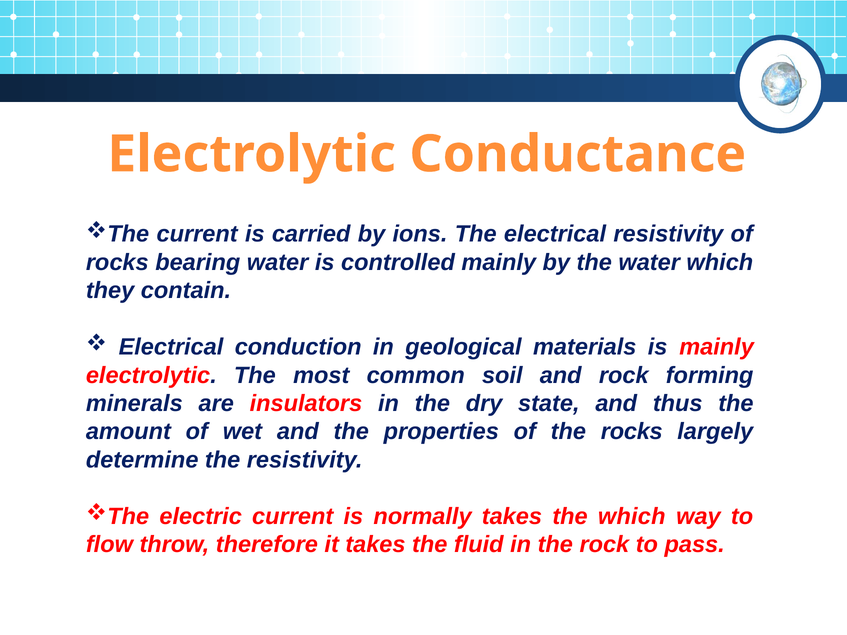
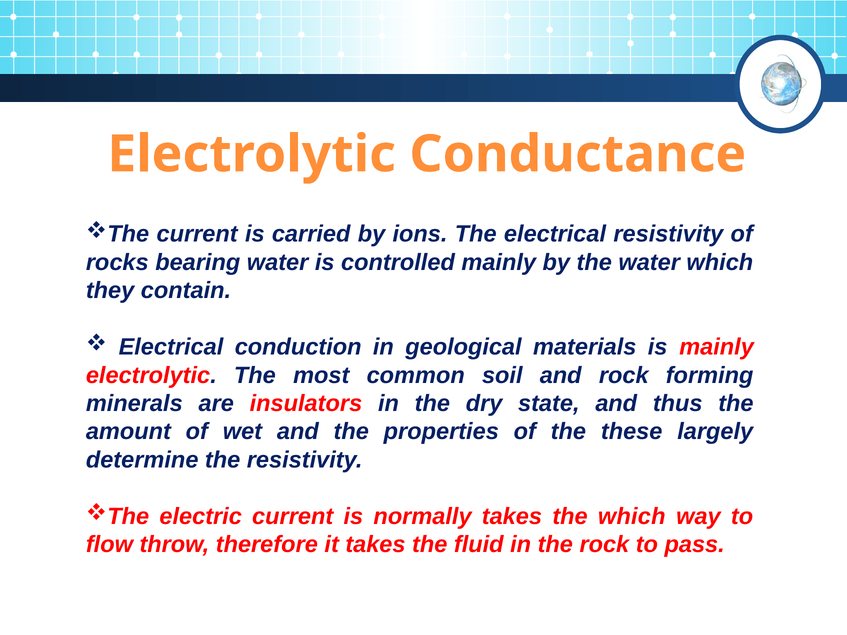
the rocks: rocks -> these (632, 432)
